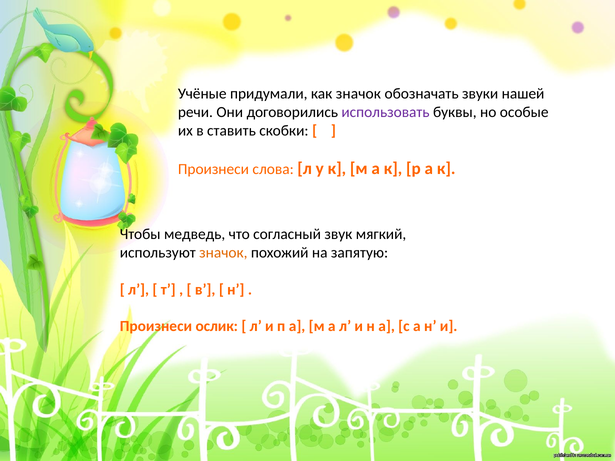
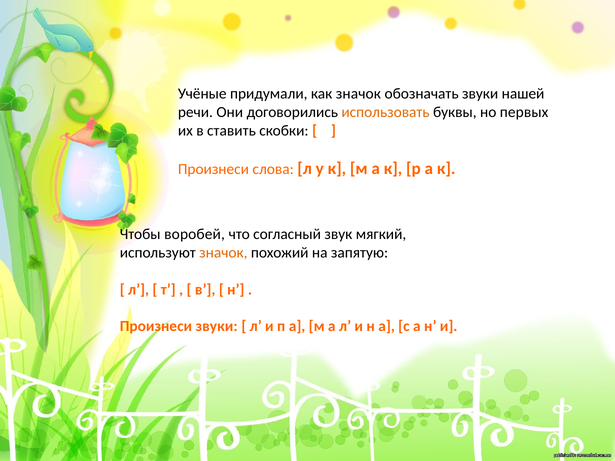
использовать colour: purple -> orange (386, 112)
особые: особые -> первых (524, 112)
медведь: медведь -> воробей (195, 234)
Произнеси ослик: ослик -> звуки (217, 326)
